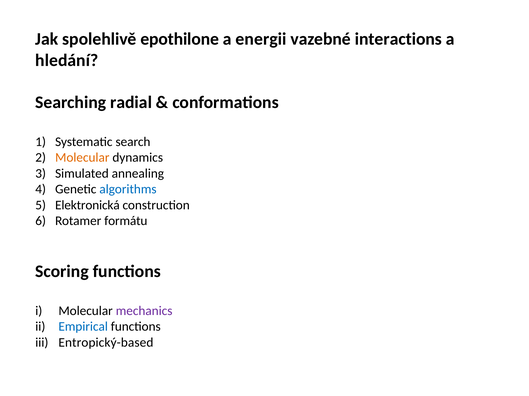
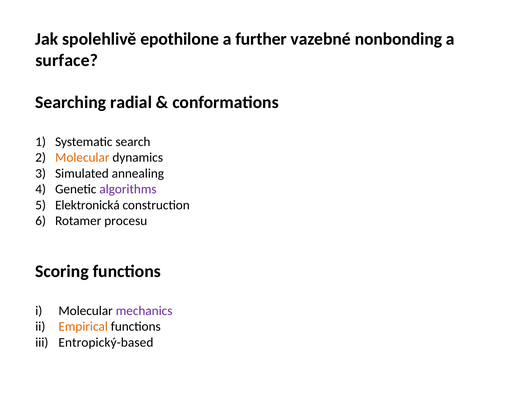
energii: energii -> further (261, 39)
interactions: interactions -> nonbonding (398, 39)
hledání: hledání -> surface (67, 60)
algorithms colour: blue -> purple (128, 190)
formátu: formátu -> procesu (126, 221)
Empirical colour: blue -> orange (83, 327)
